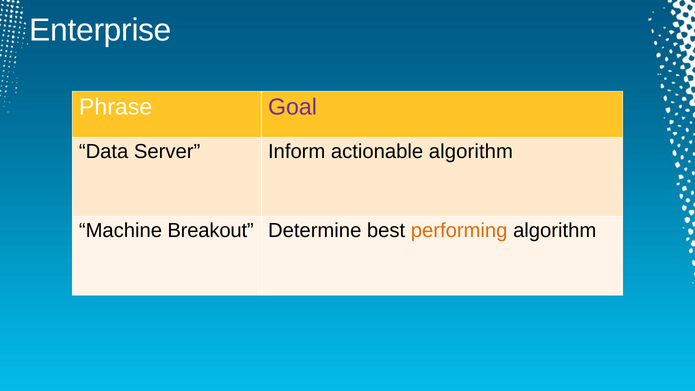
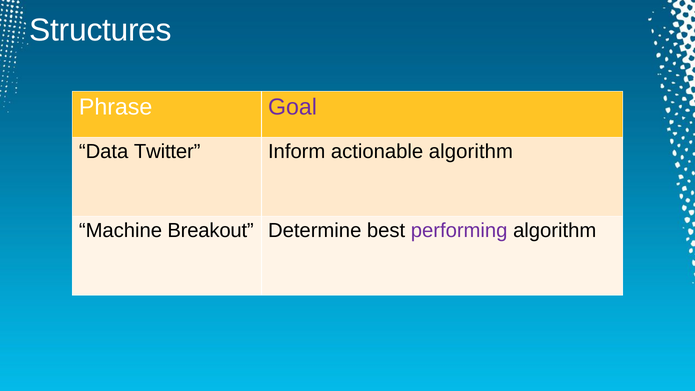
Enterprise: Enterprise -> Structures (101, 30)
Server: Server -> Twitter (167, 151)
performing colour: orange -> purple (459, 230)
